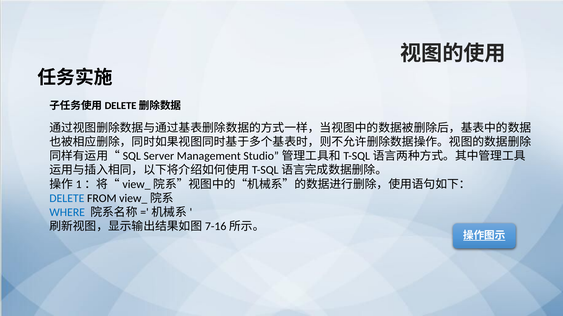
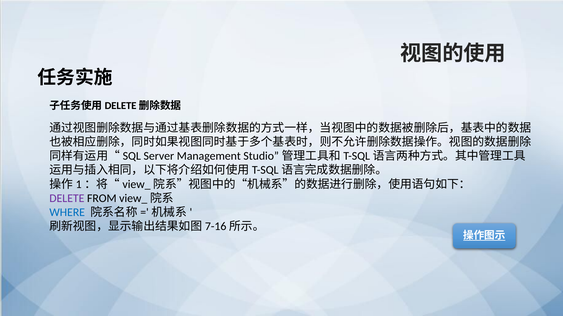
DELETE colour: blue -> purple (67, 199)
